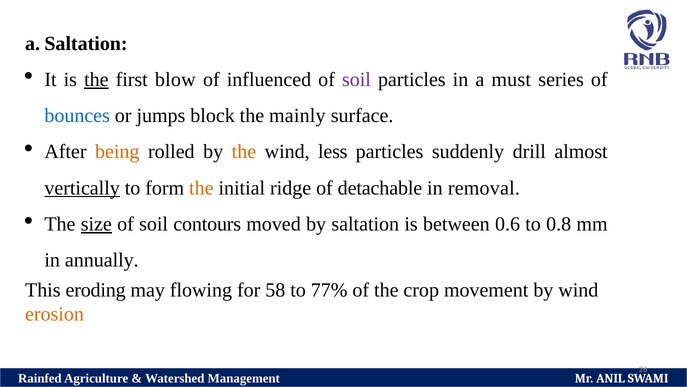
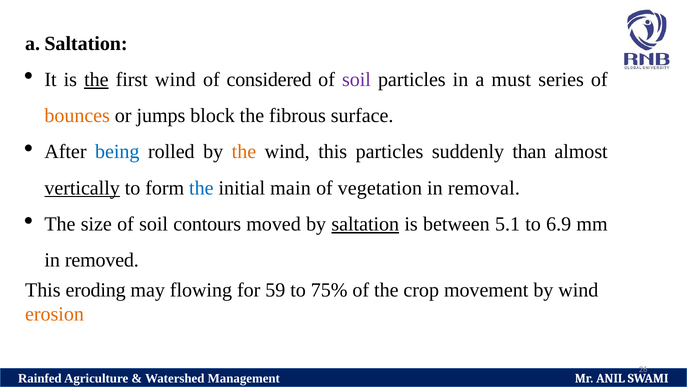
first blow: blow -> wind (175, 79)
influenced: influenced -> considered (269, 79)
bounces colour: blue -> orange (77, 116)
mainly: mainly -> fibrous (297, 116)
being colour: orange -> blue (117, 152)
wind less: less -> this (333, 152)
drill: drill -> than (529, 152)
the colour: orange -> blue (201, 188)
ridge: ridge -> main (290, 188)
detachable: detachable -> vegetation (380, 188)
size underline: present -> none (96, 224)
saltation underline: none -> present (365, 224)
0.6: 0.6 -> 5.1 (508, 224)
0.8: 0.8 -> 6.9 (559, 224)
annually: annually -> removed (102, 260)
58: 58 -> 59 (275, 290)
77%: 77% -> 75% (329, 290)
